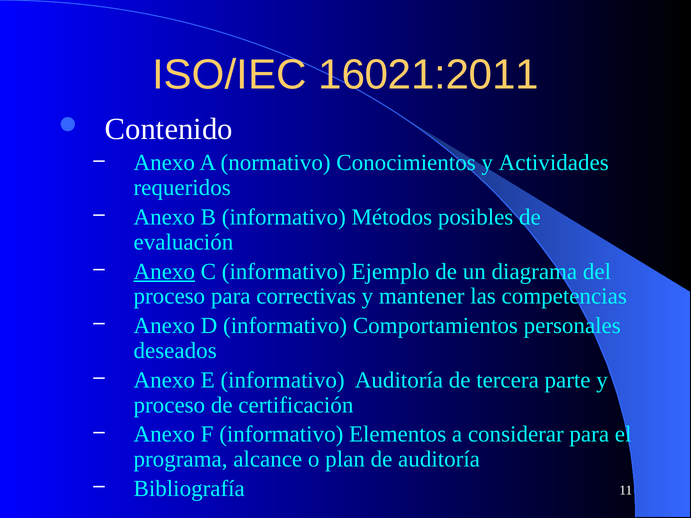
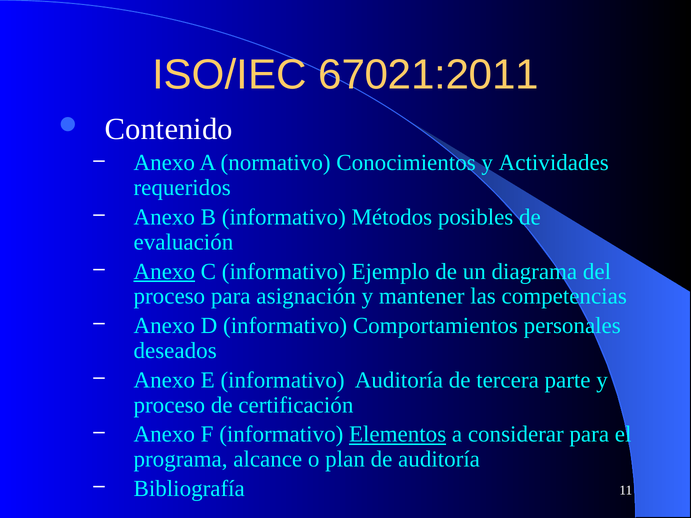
16021:2011: 16021:2011 -> 67021:2011 (429, 75)
correctivas: correctivas -> asignación (306, 296)
Elementos underline: none -> present (398, 435)
